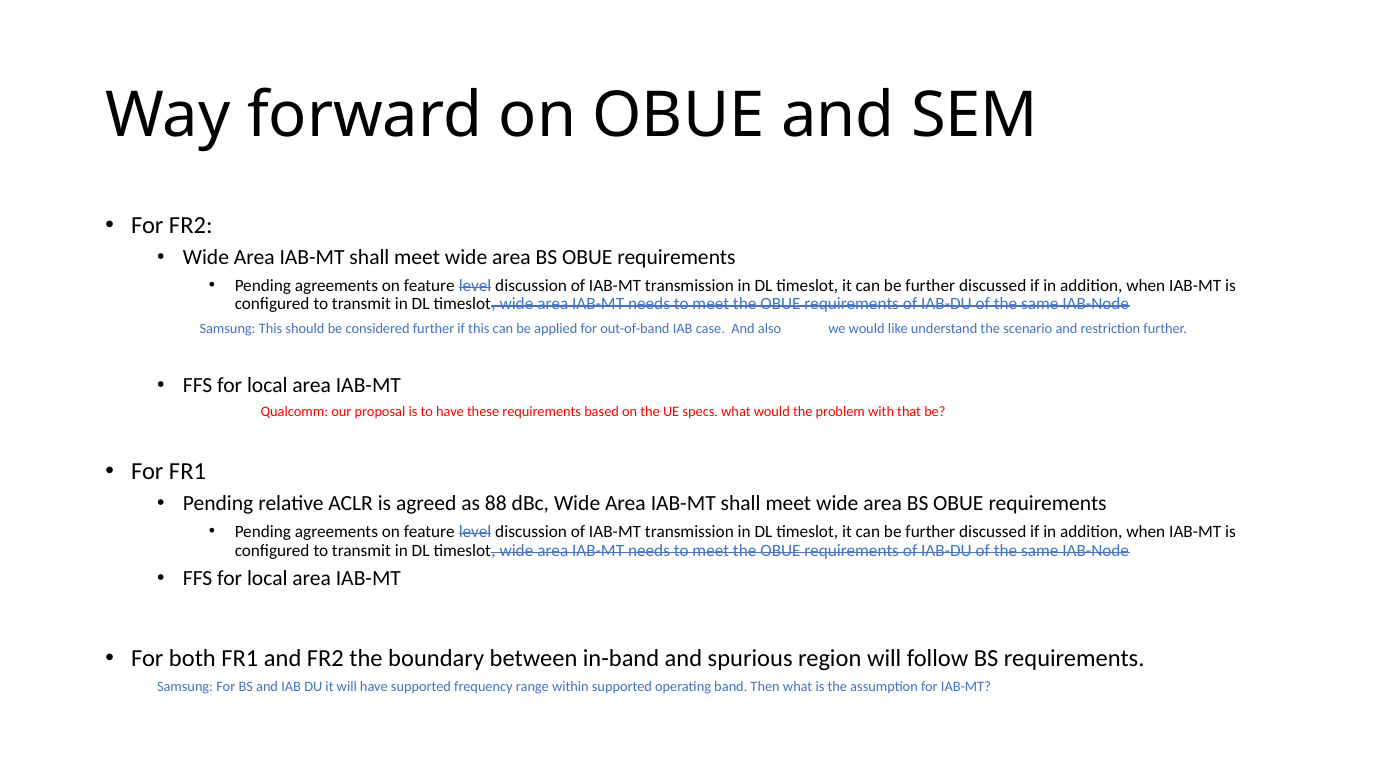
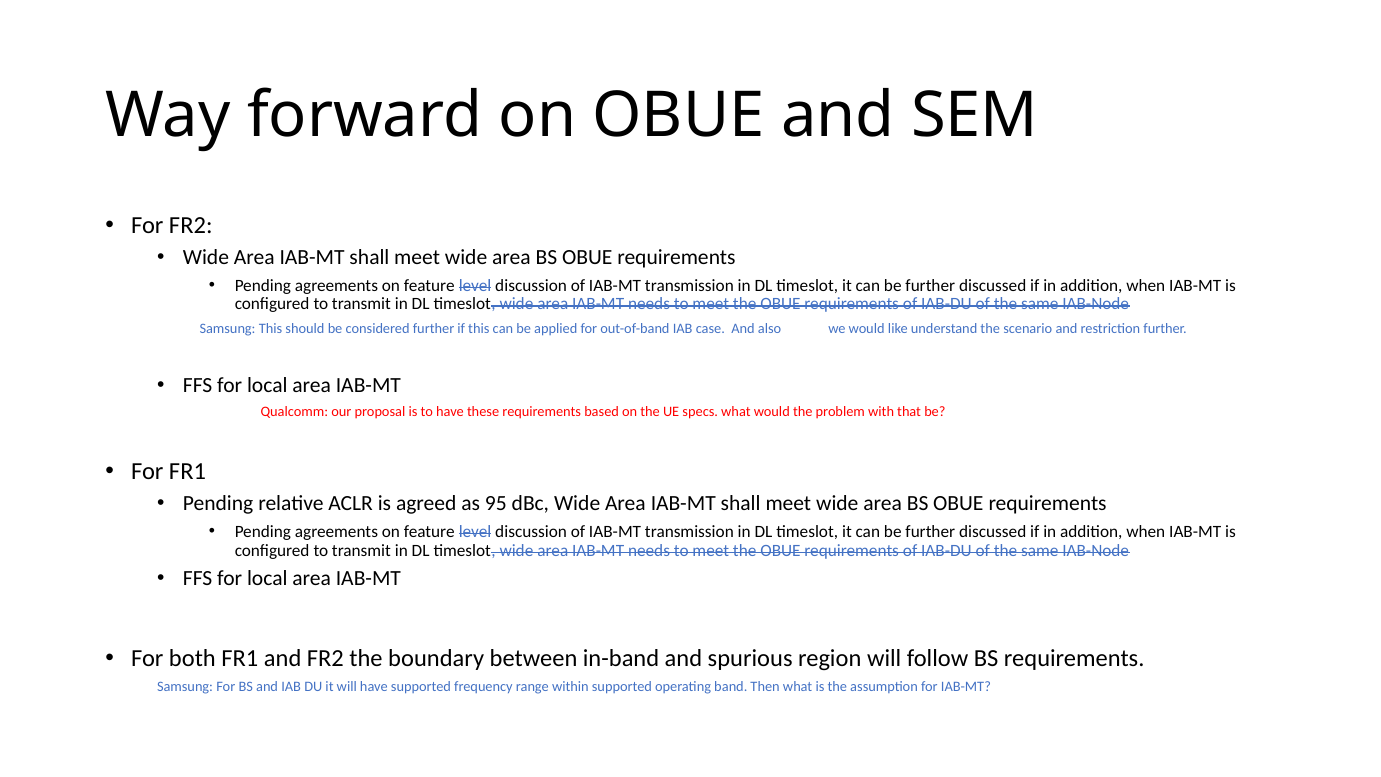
88: 88 -> 95 (496, 504)
